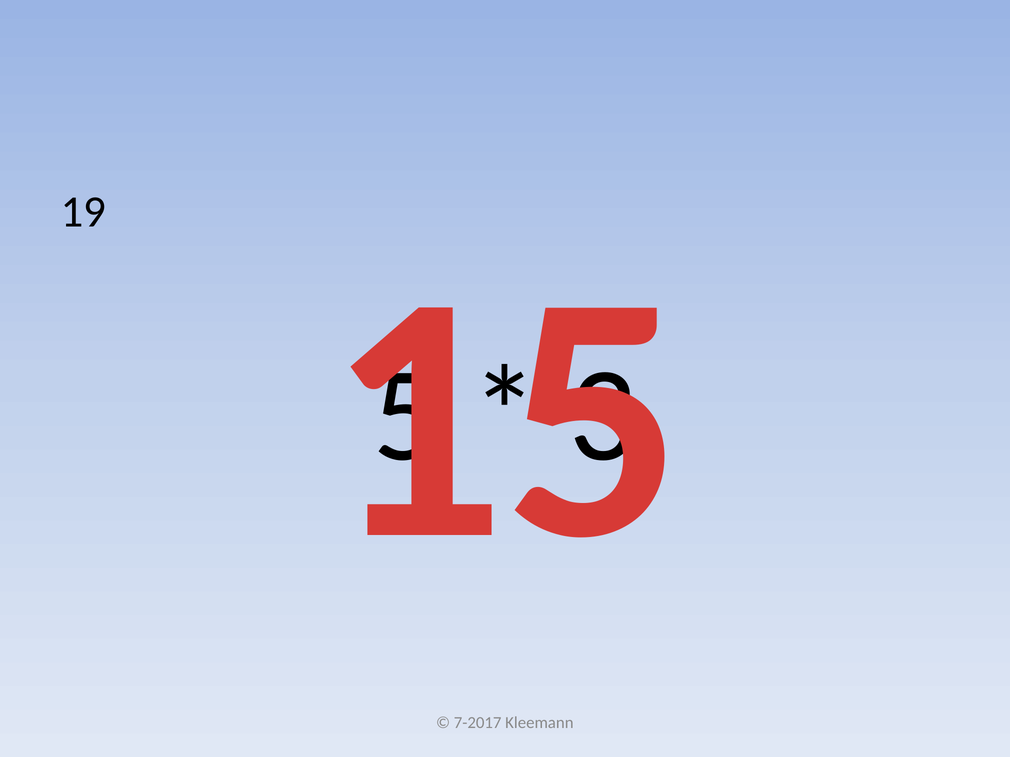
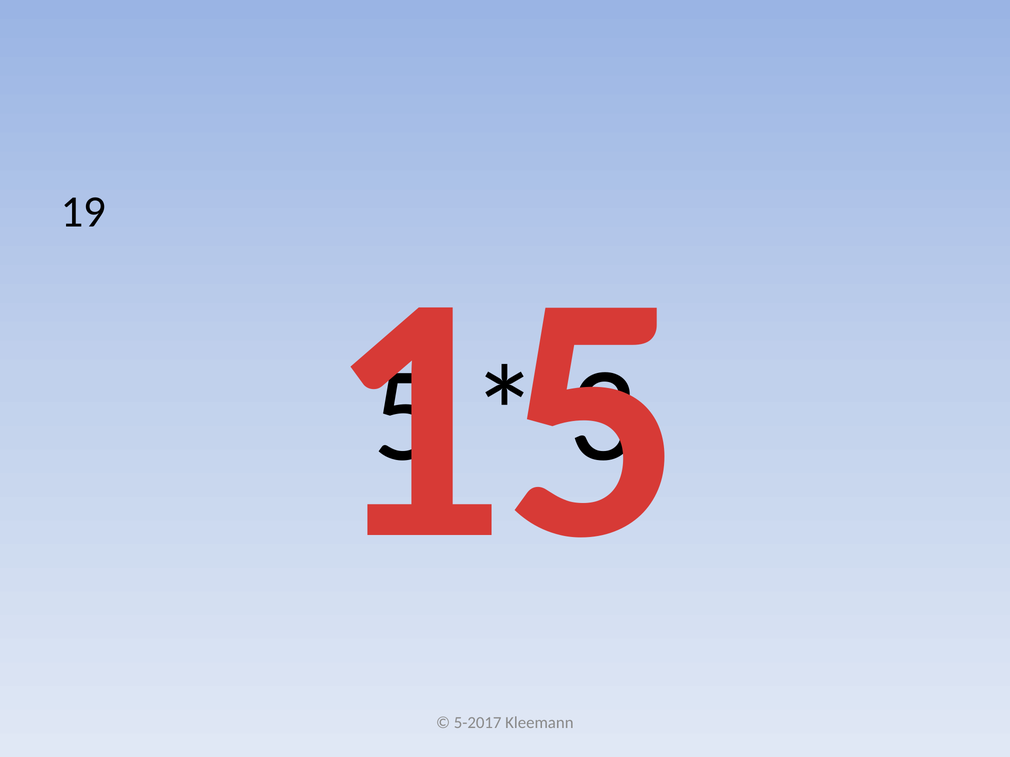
7-2017: 7-2017 -> 5-2017 (478, 723)
